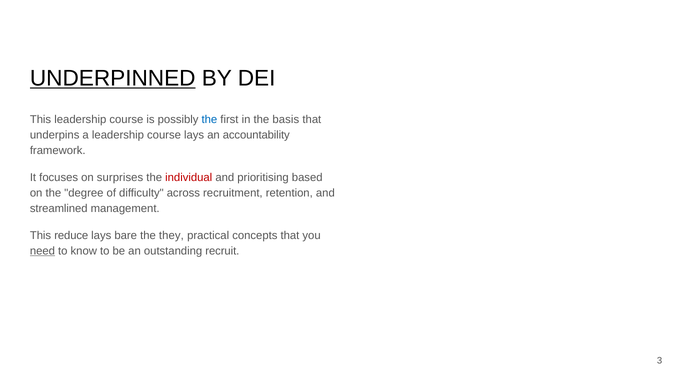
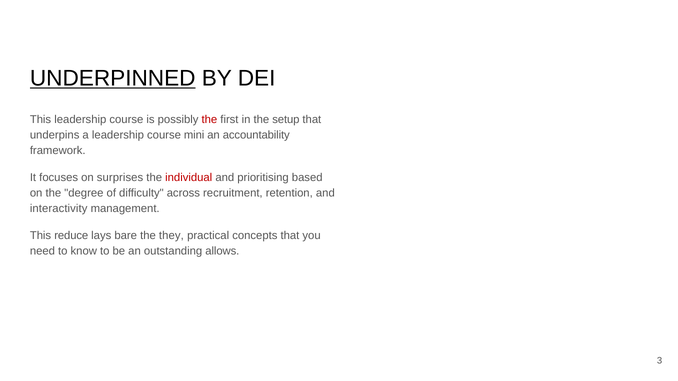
the colour: blue -> red (209, 119)
basis: basis -> setup (286, 119)
course lays: lays -> mini (194, 135)
streamlined: streamlined -> interactivity (59, 209)
need underline: present -> none (42, 251)
recruit: recruit -> allows (222, 251)
